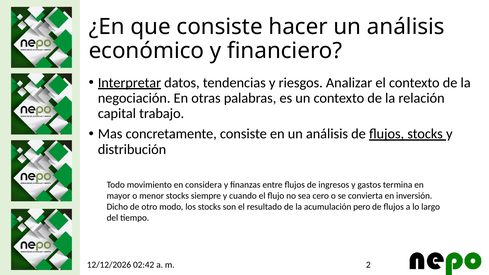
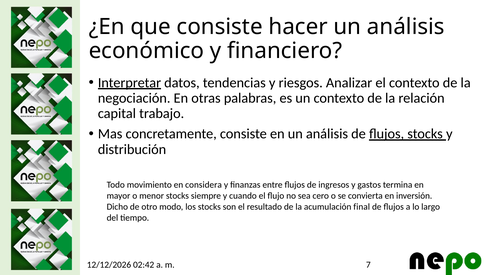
pero: pero -> final (362, 207)
2: 2 -> 7 (368, 265)
